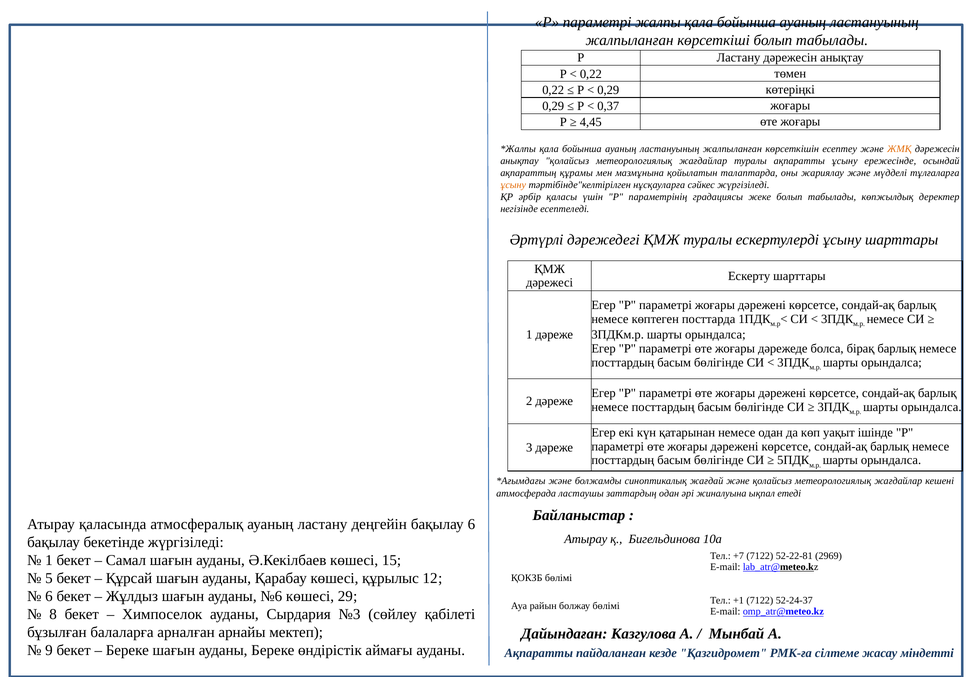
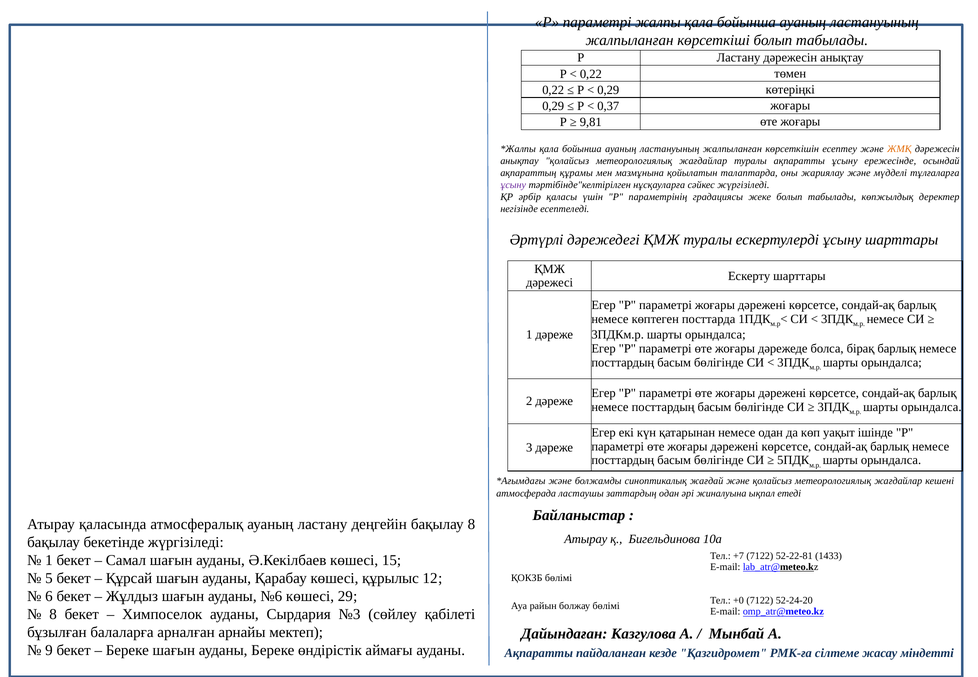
4,45: 4,45 -> 9,81 (591, 122)
ұсыну colour: orange -> purple (513, 185)
бақылау 6: 6 -> 8 (471, 524)
2969: 2969 -> 1433 (829, 556)
+1: +1 -> +0 (739, 601)
52-24-37: 52-24-37 -> 52-24-20 (794, 601)
